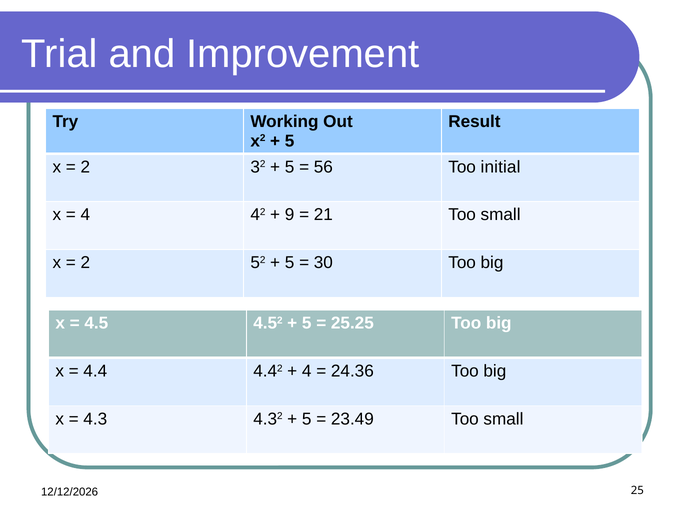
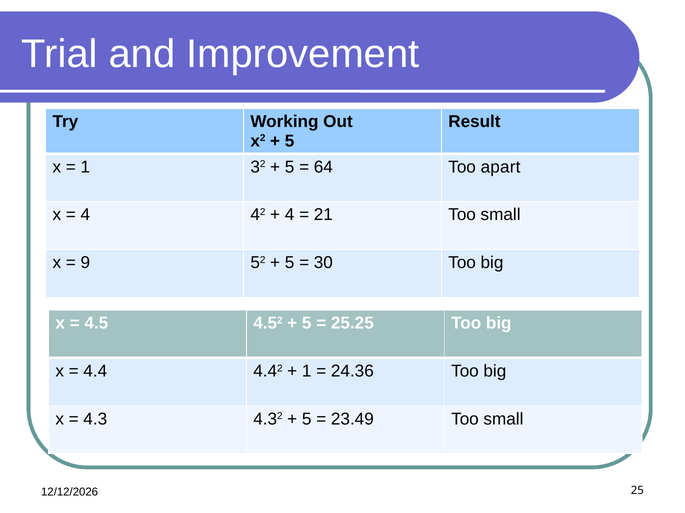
2: 2 -> 1 (85, 167)
56: 56 -> 64 (323, 167)
initial: initial -> apart (501, 167)
9: 9 -> 4 (290, 215)
2: 2 -> 9 (85, 263)
4: 4 -> 1 (307, 372)
